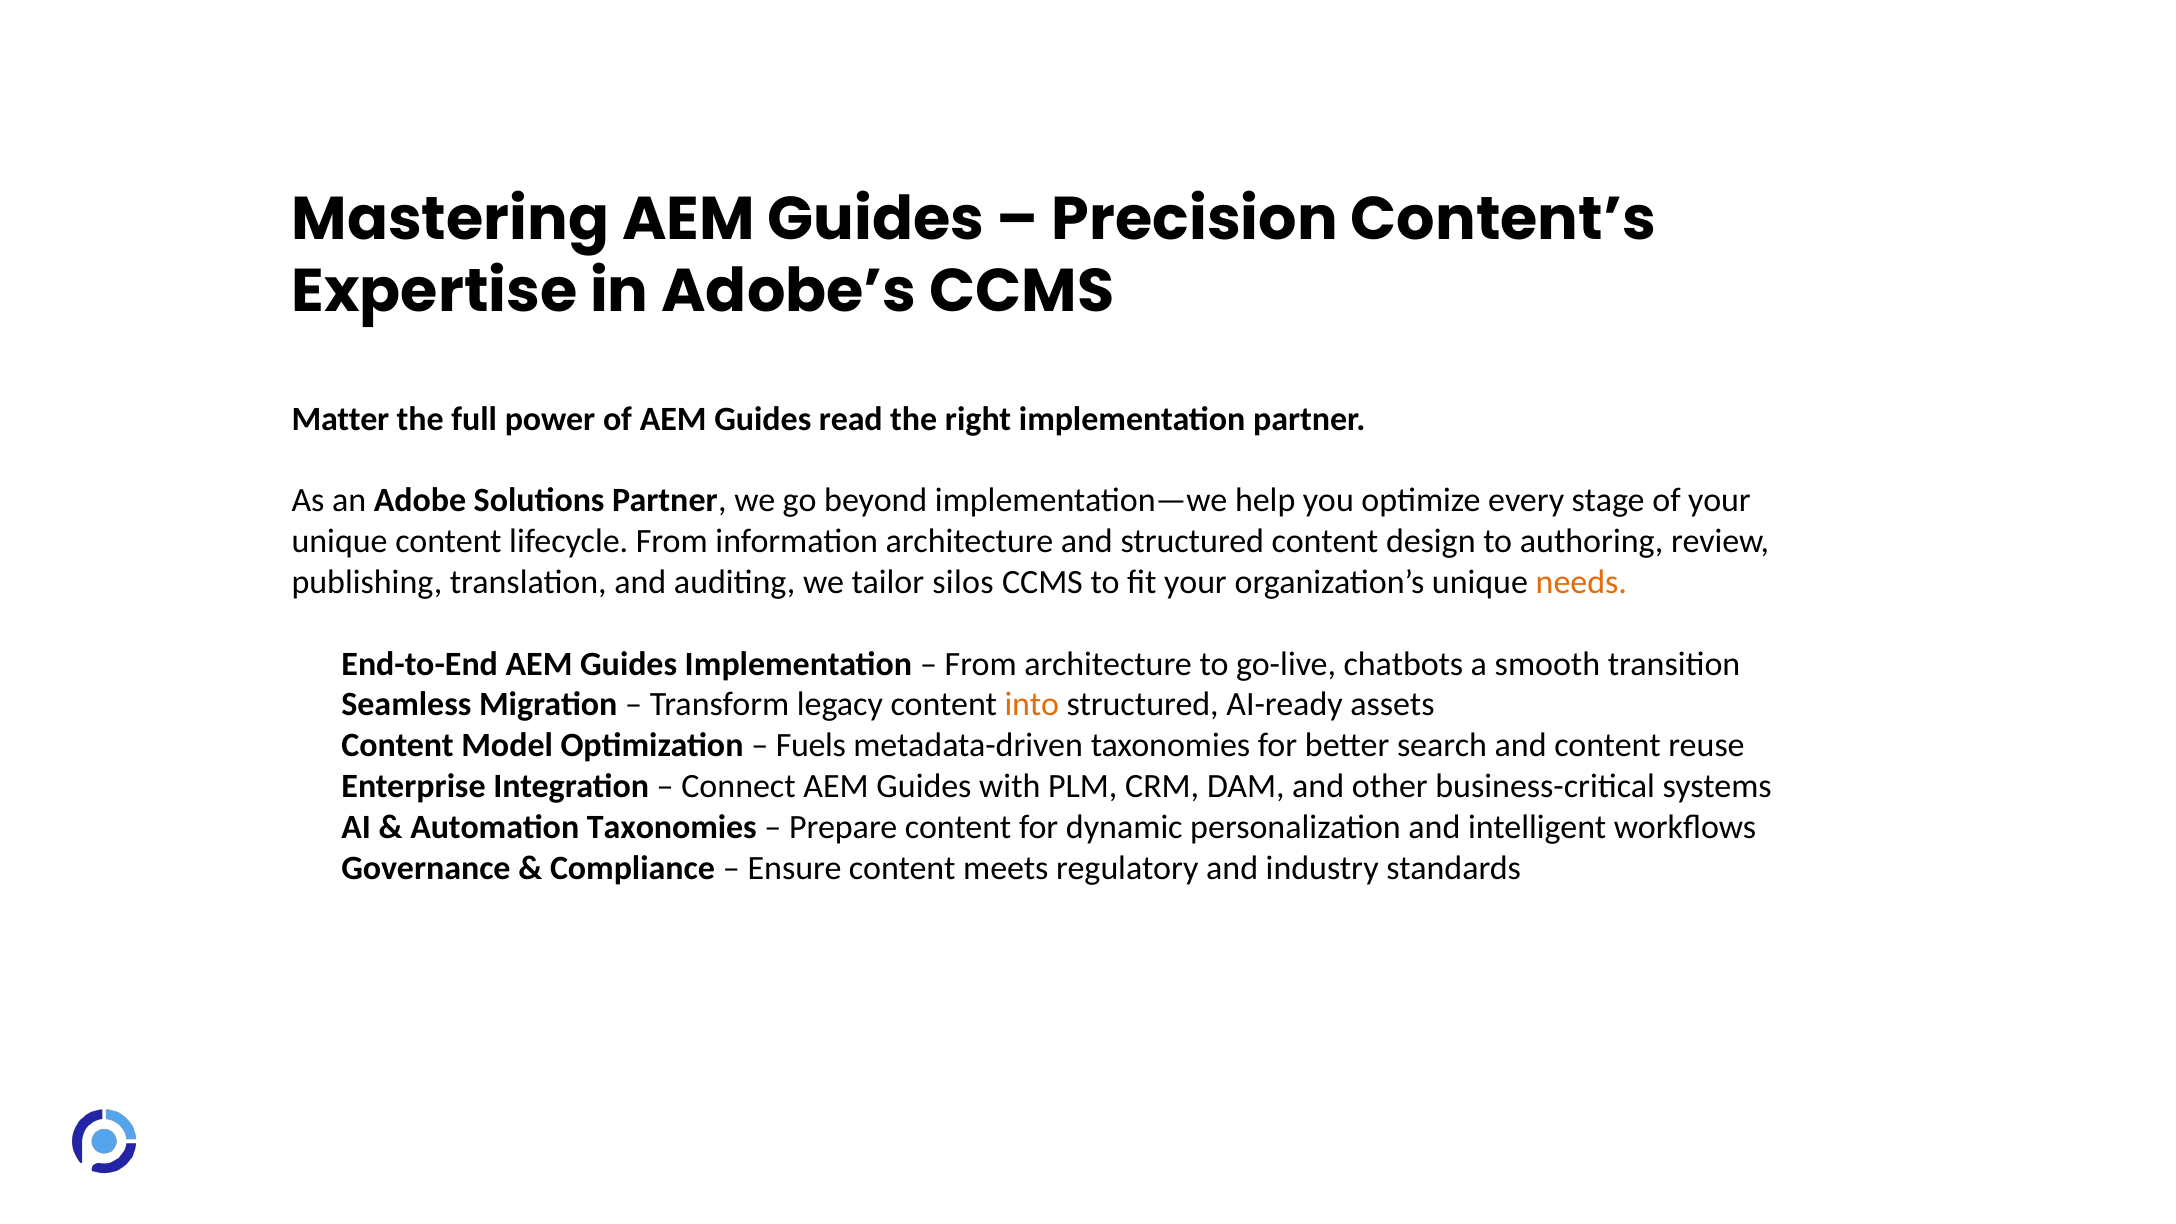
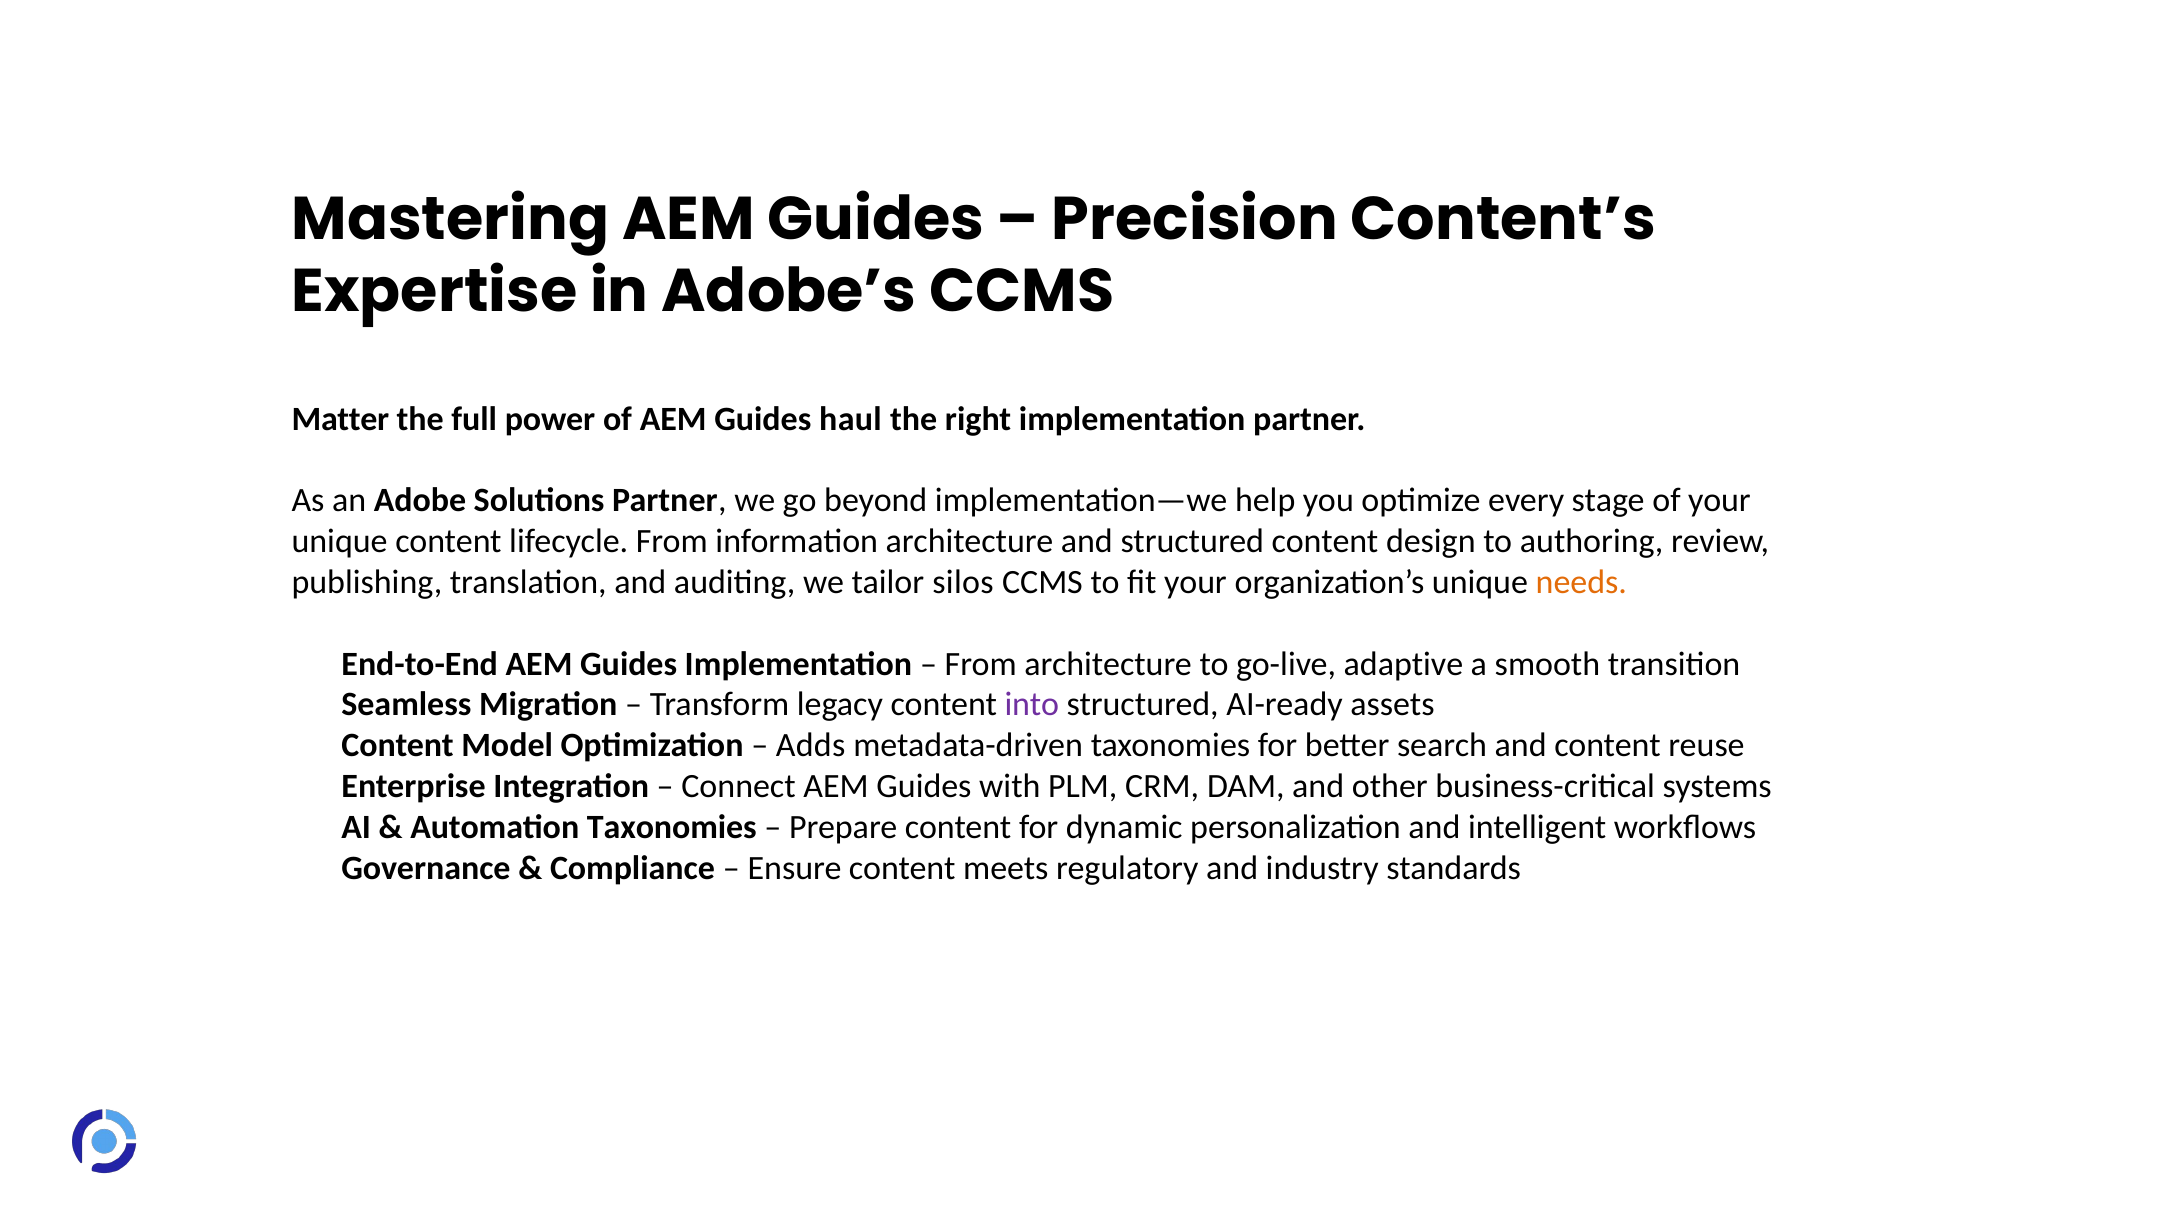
read: read -> haul (851, 419)
chatbots: chatbots -> adaptive (1403, 664)
into colour: orange -> purple (1032, 705)
Fuels: Fuels -> Adds (811, 745)
